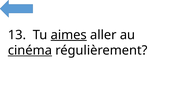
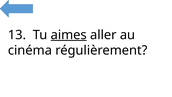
cinéma underline: present -> none (30, 50)
